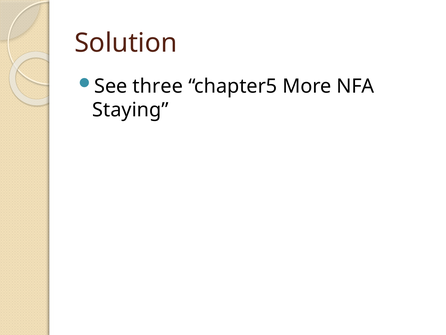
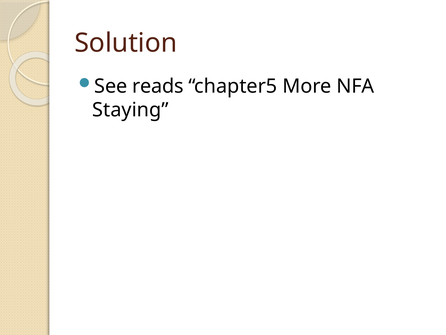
three: three -> reads (158, 86)
